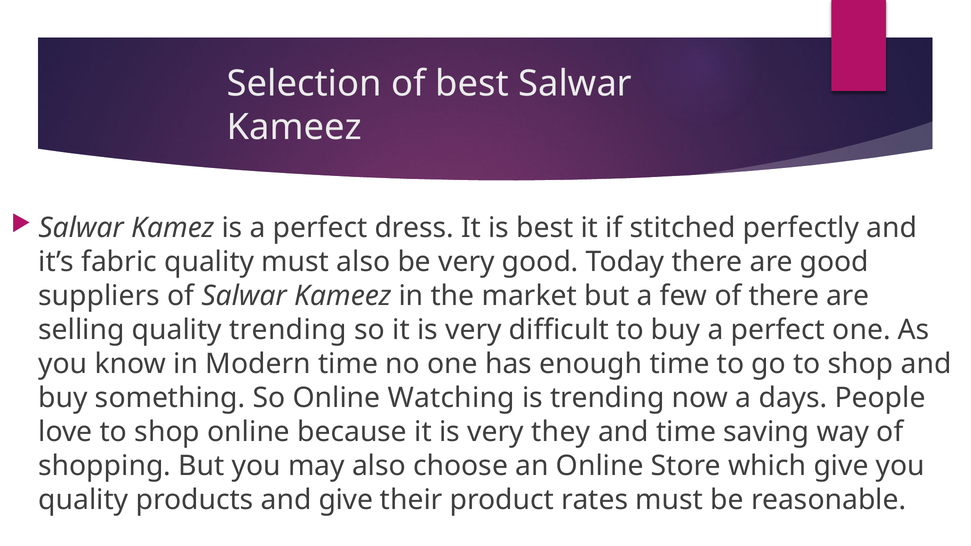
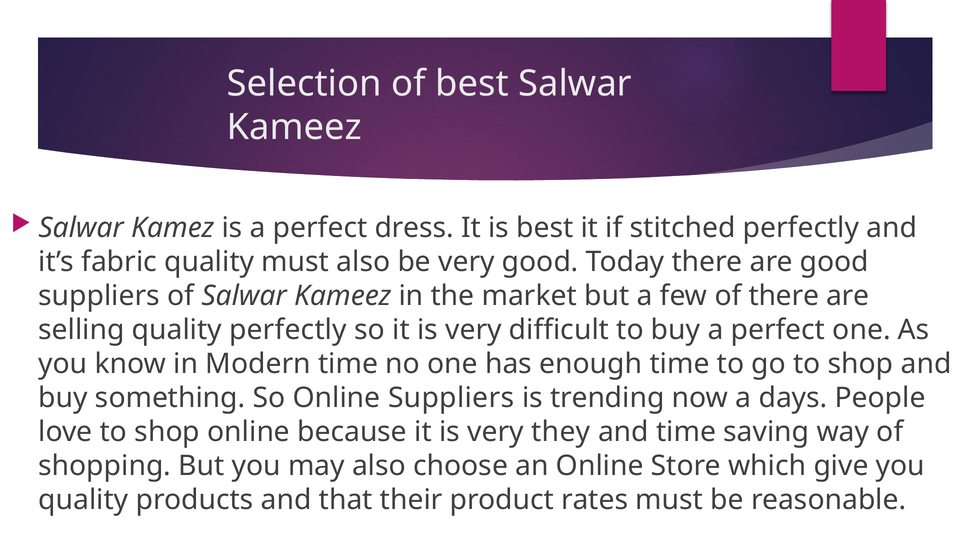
quality trending: trending -> perfectly (288, 330)
Online Watching: Watching -> Suppliers (451, 398)
and give: give -> that (346, 500)
